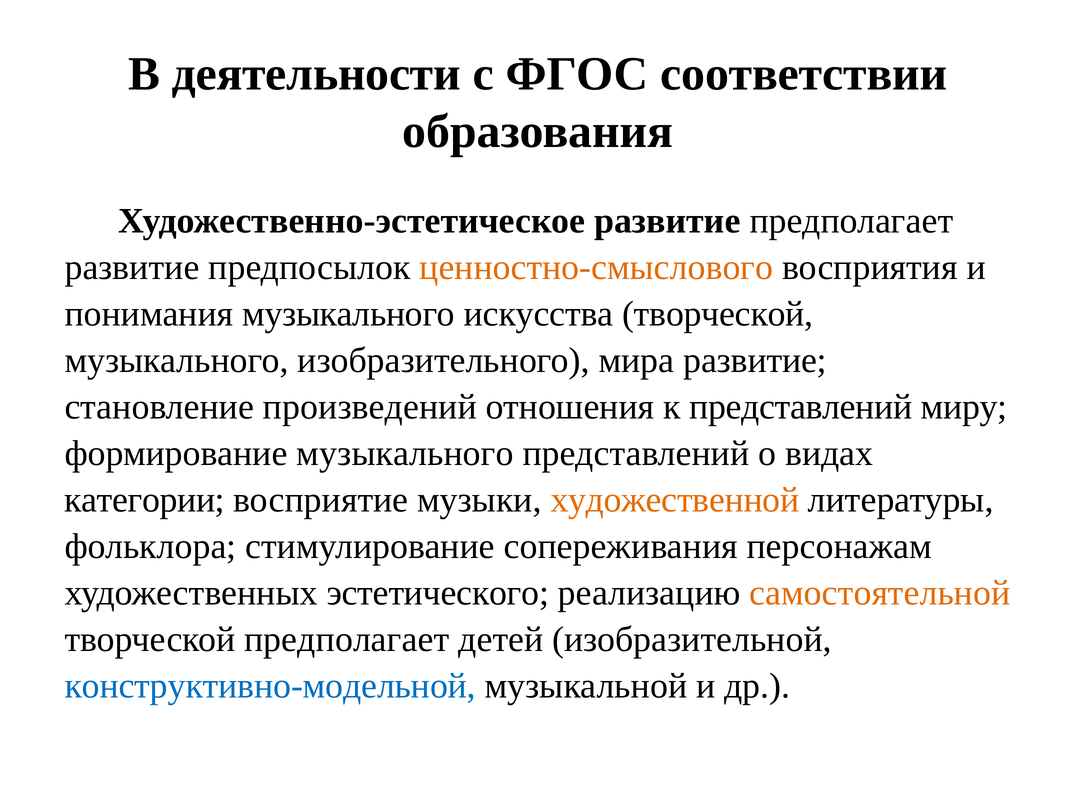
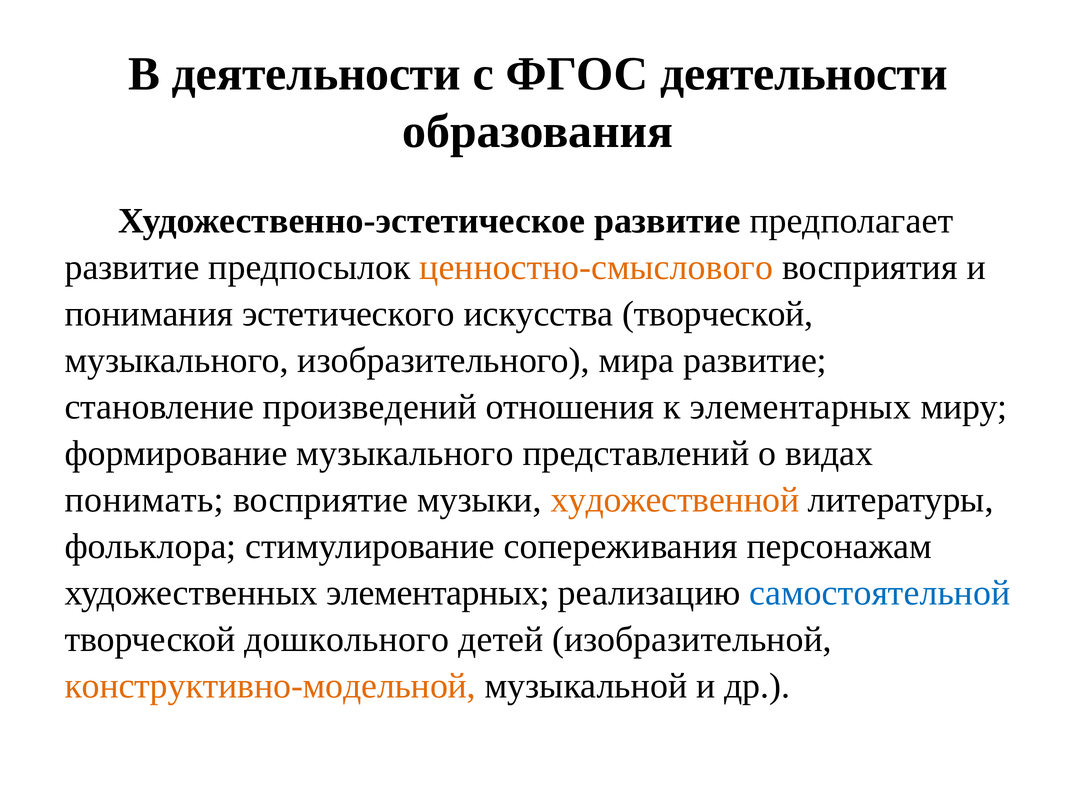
ФГОС соответствии: соответствии -> деятельности (804, 74)
понимания музыкального: музыкального -> эстетического (349, 314)
к представлений: представлений -> элементарных (800, 407)
категории: категории -> понимать (144, 500)
художественных эстетического: эстетического -> элементарных (438, 593)
самостоятельной colour: orange -> blue (880, 593)
творческой предполагает: предполагает -> дошкольного (347, 639)
конструктивно-модельной colour: blue -> orange (270, 686)
